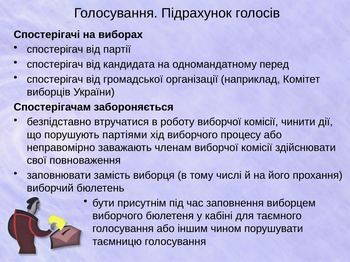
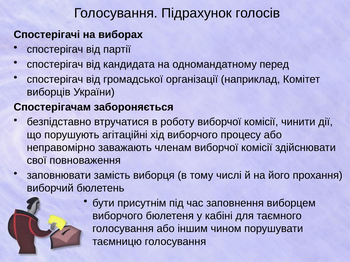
партіями: партіями -> агітаційні (125, 135)
